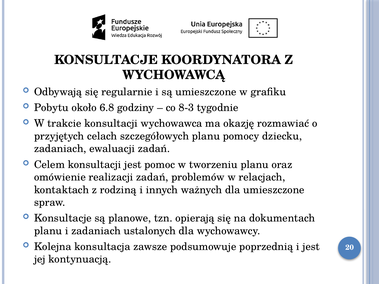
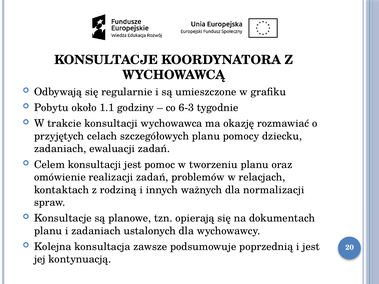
6.8: 6.8 -> 1.1 (107, 108)
8-3: 8-3 -> 6-3 (186, 108)
dla umieszczone: umieszczone -> normalizacji (274, 190)
